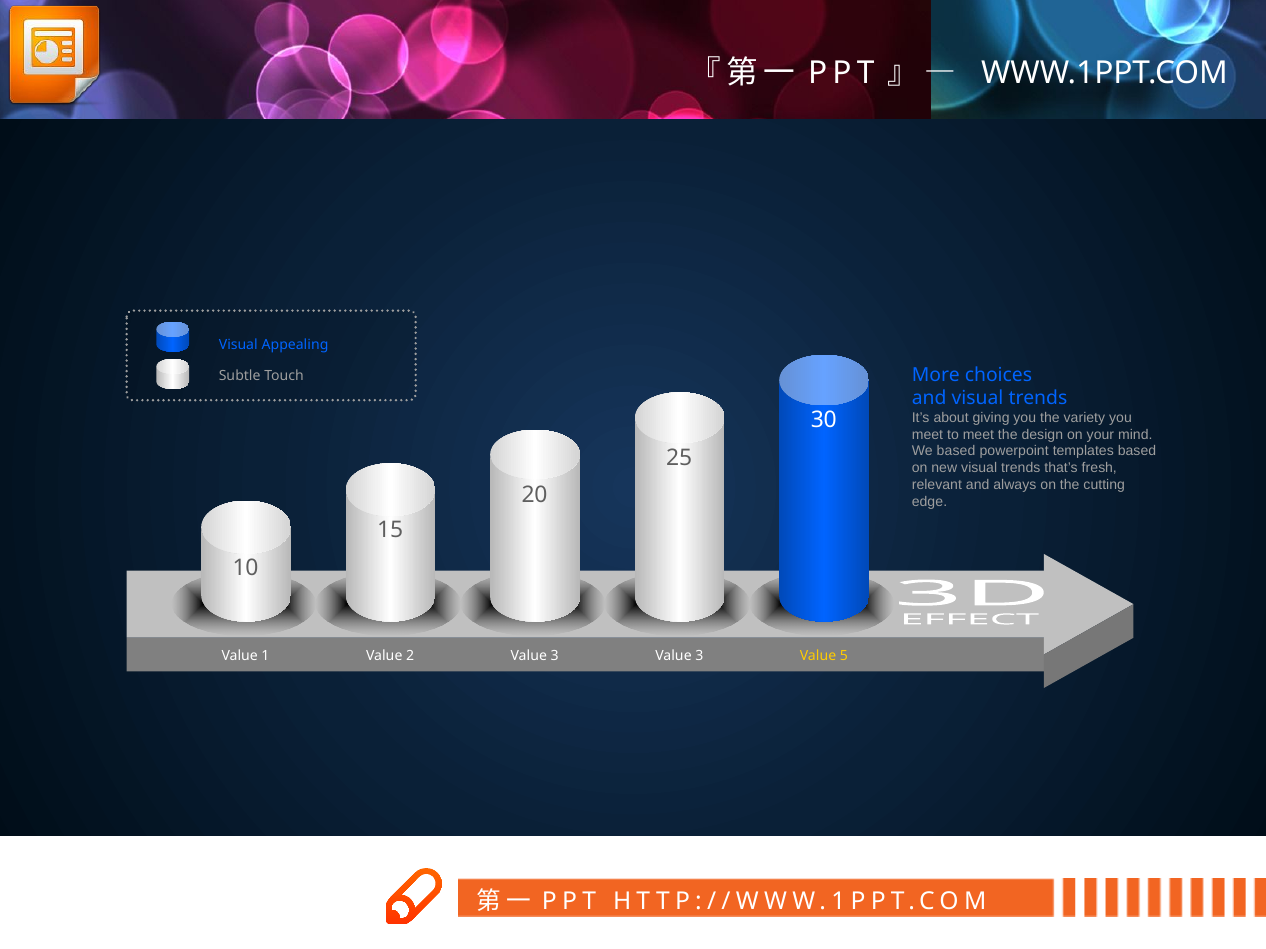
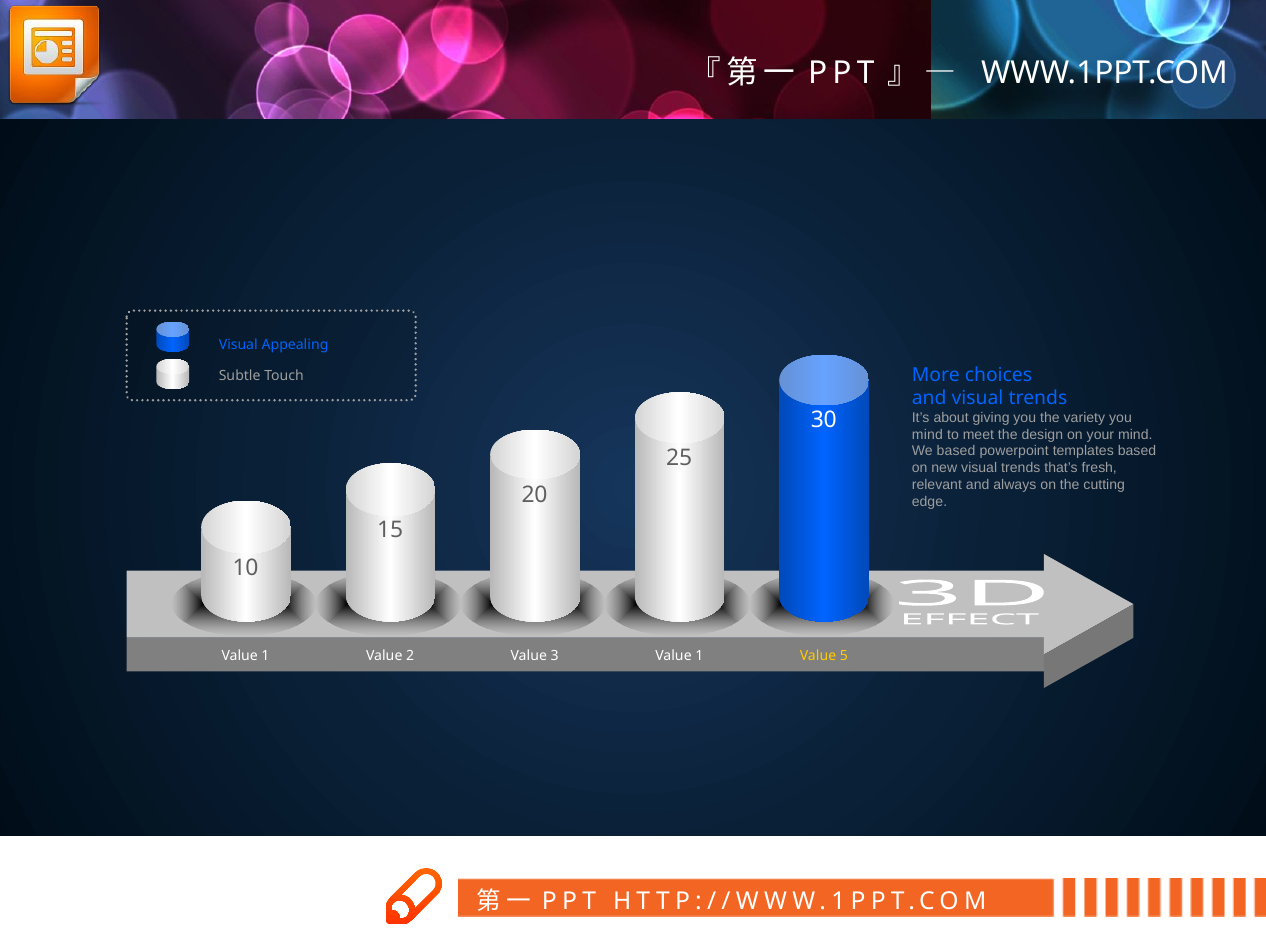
meet: meet -> mind (927, 435)
3 Value 3: 3 -> 1 (699, 656)
